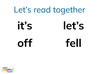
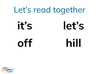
fell: fell -> hill (74, 43)
